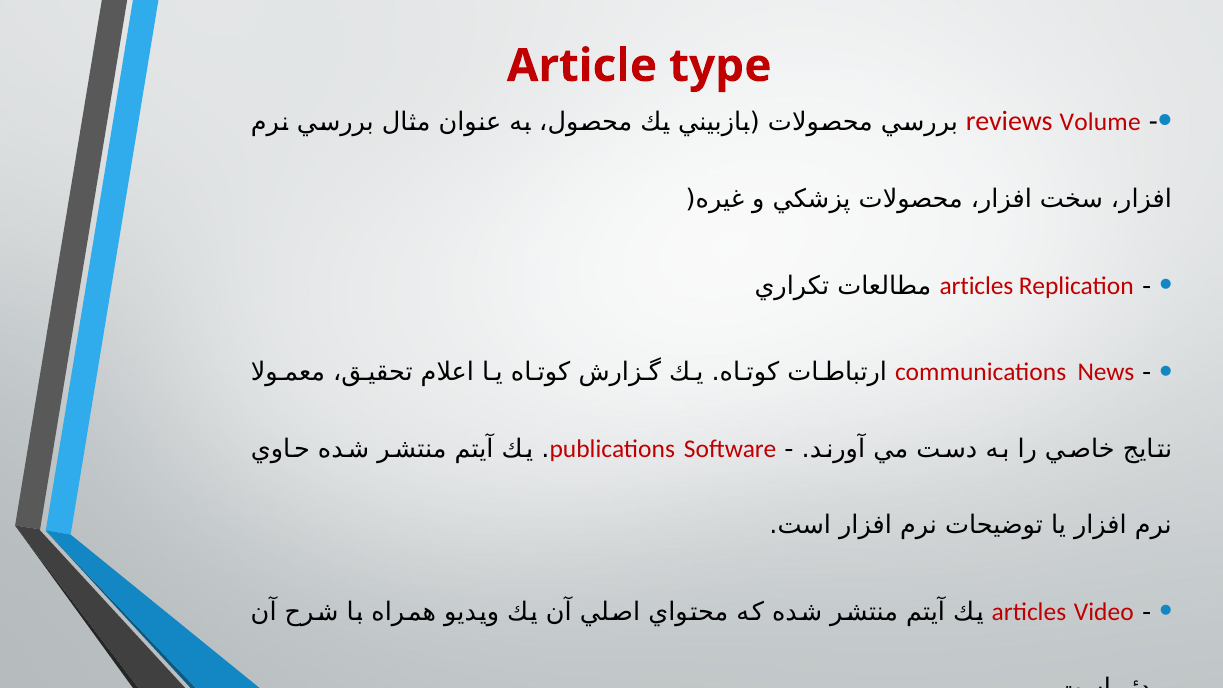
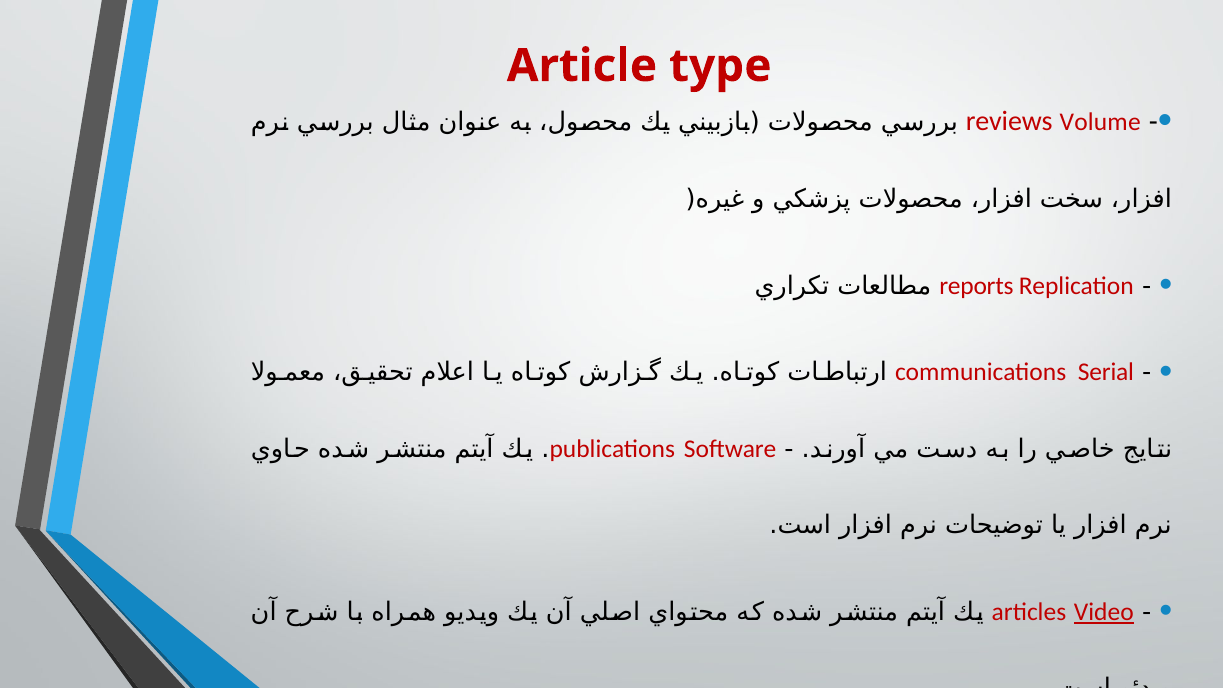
articles: articles -> reports (976, 286)
News: News -> Serial (1106, 372)
Video underline: none -> present (1104, 612)
